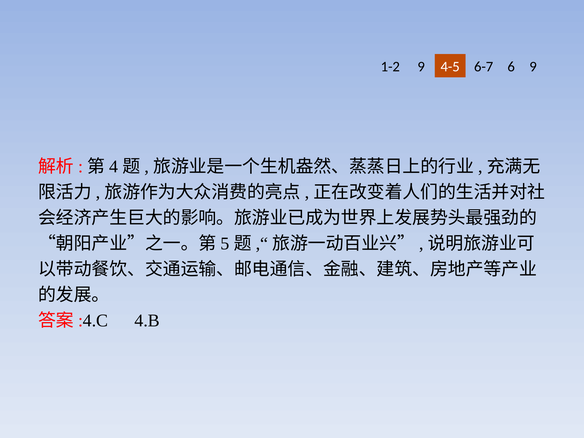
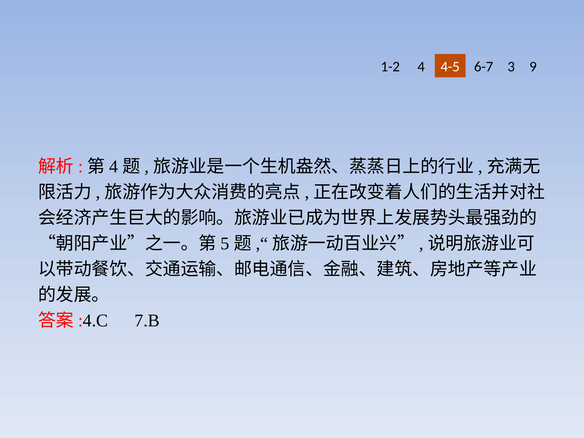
1-2 9: 9 -> 4 (421, 67)
6: 6 -> 3 (511, 67)
4.B: 4.B -> 7.B (147, 321)
